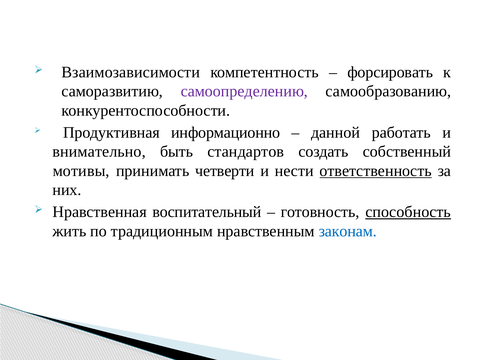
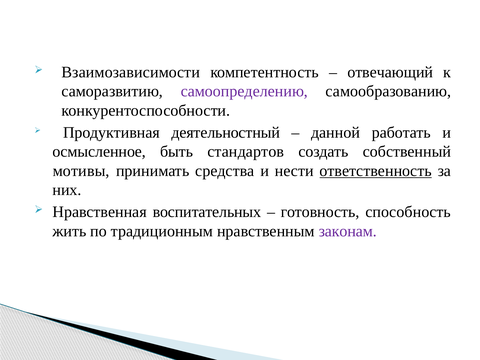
форсировать: форсировать -> отвечающий (390, 72)
информационно: информационно -> деятельностный (226, 132)
внимательно: внимательно -> осмысленное (99, 152)
четверти: четверти -> средства (225, 171)
воспитательный: воспитательный -> воспитательных (207, 212)
способность underline: present -> none (408, 212)
законам colour: blue -> purple (348, 231)
